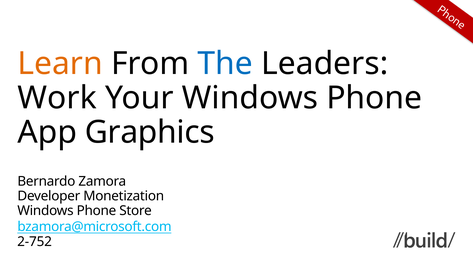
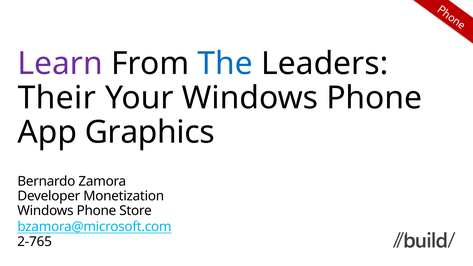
Learn colour: orange -> purple (60, 64)
Work: Work -> Their (57, 98)
2-752: 2-752 -> 2-765 (35, 242)
